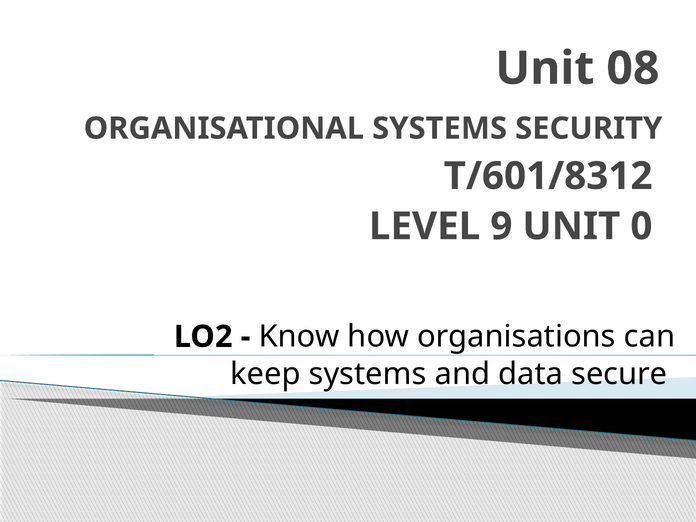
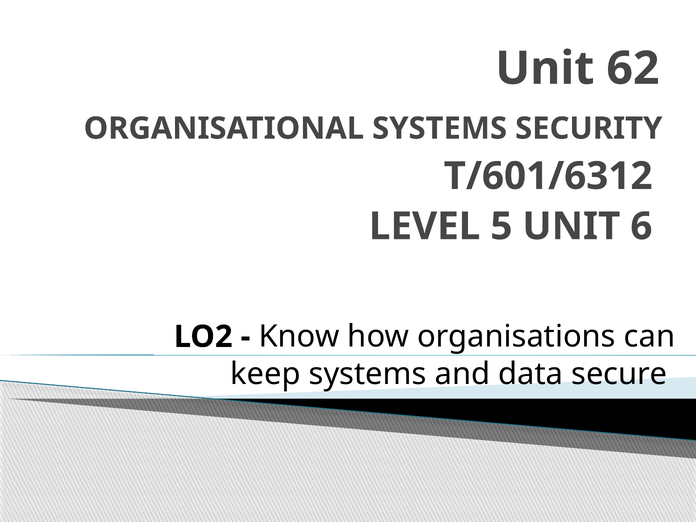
08: 08 -> 62 (633, 69)
T/601/8312: T/601/8312 -> T/601/6312 (548, 176)
9: 9 -> 5 (501, 226)
0: 0 -> 6 (641, 226)
